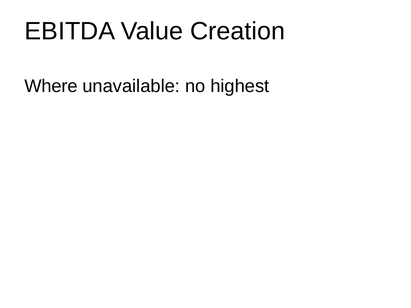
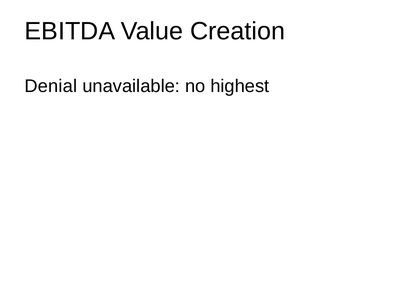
Where: Where -> Denial (51, 86)
